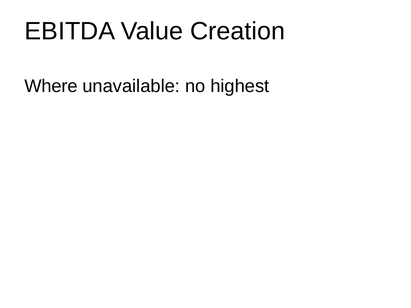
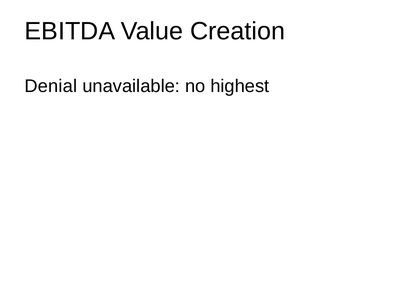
Where: Where -> Denial (51, 86)
